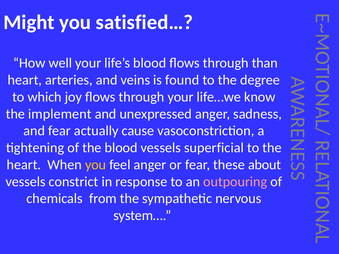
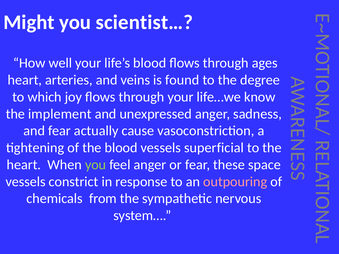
satisfied…: satisfied… -> scientist… (144, 22)
than: than -> ages (265, 63)
you colour: yellow -> light green (96, 165)
about: about -> space (265, 165)
